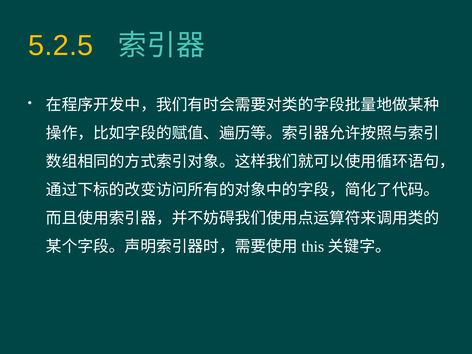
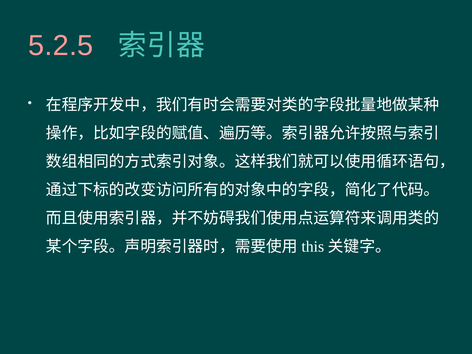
5.2.5 colour: yellow -> pink (61, 46)
